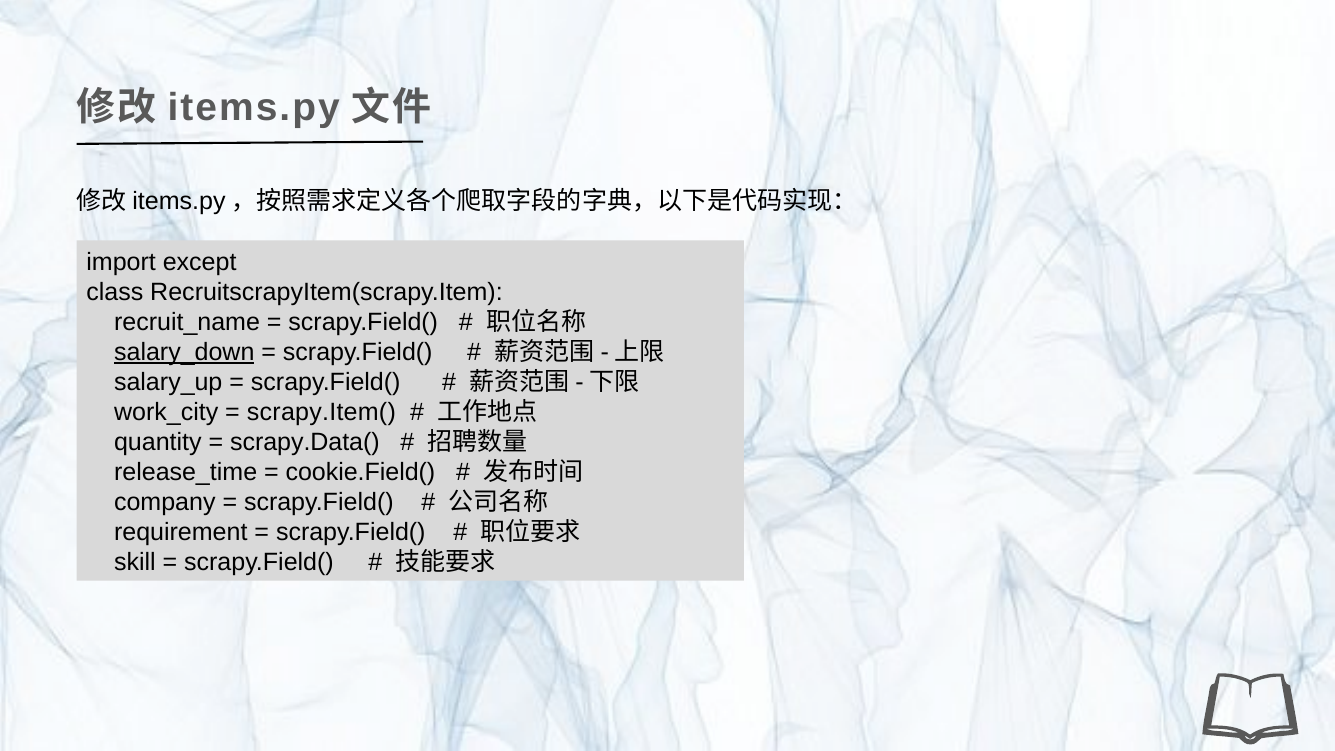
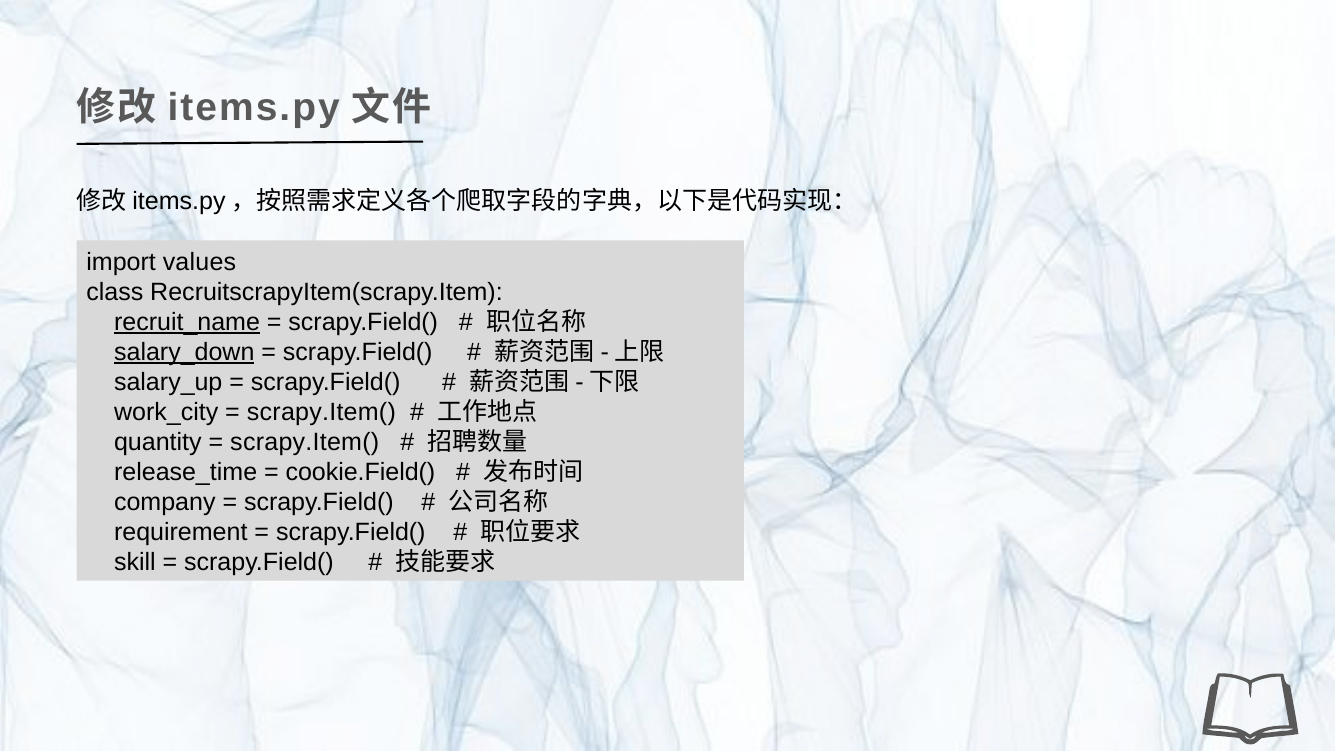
except: except -> values (199, 262)
recruit_name underline: none -> present (187, 322)
scrapy.Data(: scrapy.Data( -> scrapy.Item( (305, 442)
